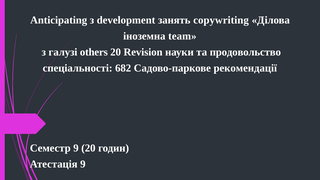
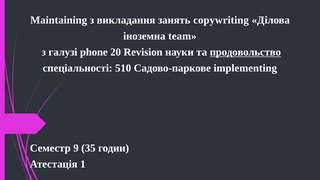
Anticipating: Anticipating -> Maintaining (59, 20)
development: development -> викладання (126, 20)
others: others -> phone (94, 52)
продовольство underline: none -> present (245, 52)
682: 682 -> 510 (123, 68)
рекомендації: рекомендації -> implementing (245, 68)
9 20: 20 -> 35 (88, 148)
Атестація 9: 9 -> 1 (83, 164)
